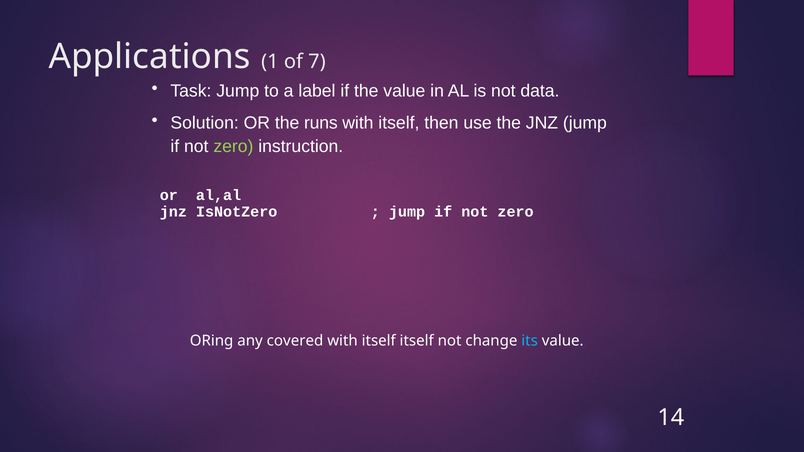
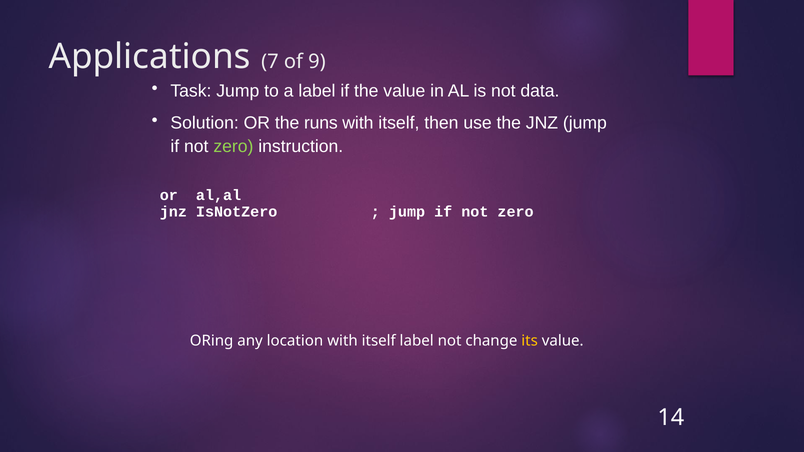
1: 1 -> 7 (270, 61)
7: 7 -> 9 (317, 61)
covered: covered -> location (295, 341)
itself itself: itself -> label (417, 341)
its colour: light blue -> yellow (530, 341)
